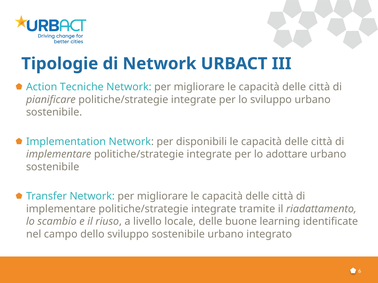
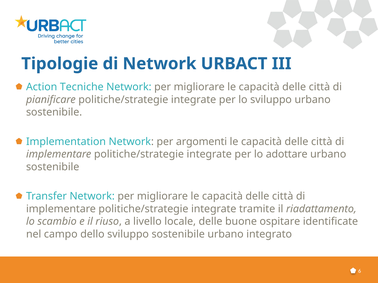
disponibili: disponibili -> argomenti (202, 141)
learning: learning -> ospitare (280, 221)
